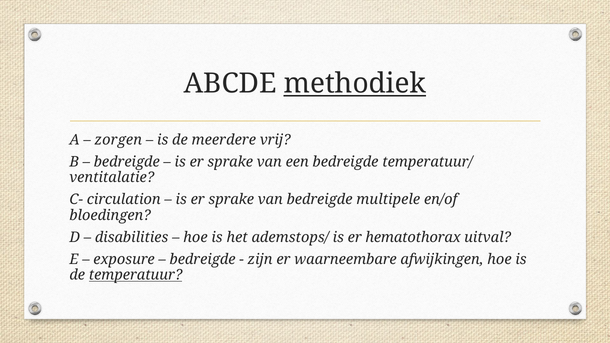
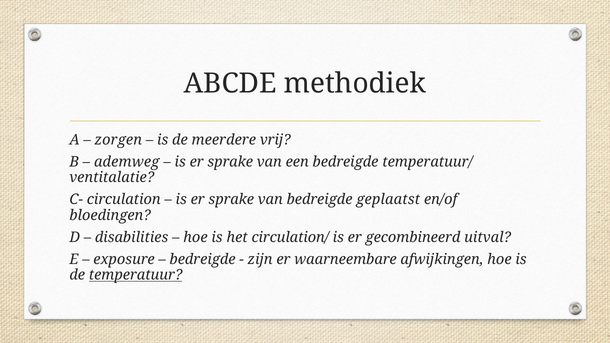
methodiek underline: present -> none (355, 84)
bedreigde: bedreigde -> ademweg (127, 162)
multipele: multipele -> geplaatst (388, 200)
ademstops/: ademstops/ -> circulation/ (290, 237)
hematothorax: hematothorax -> gecombineerd (413, 237)
